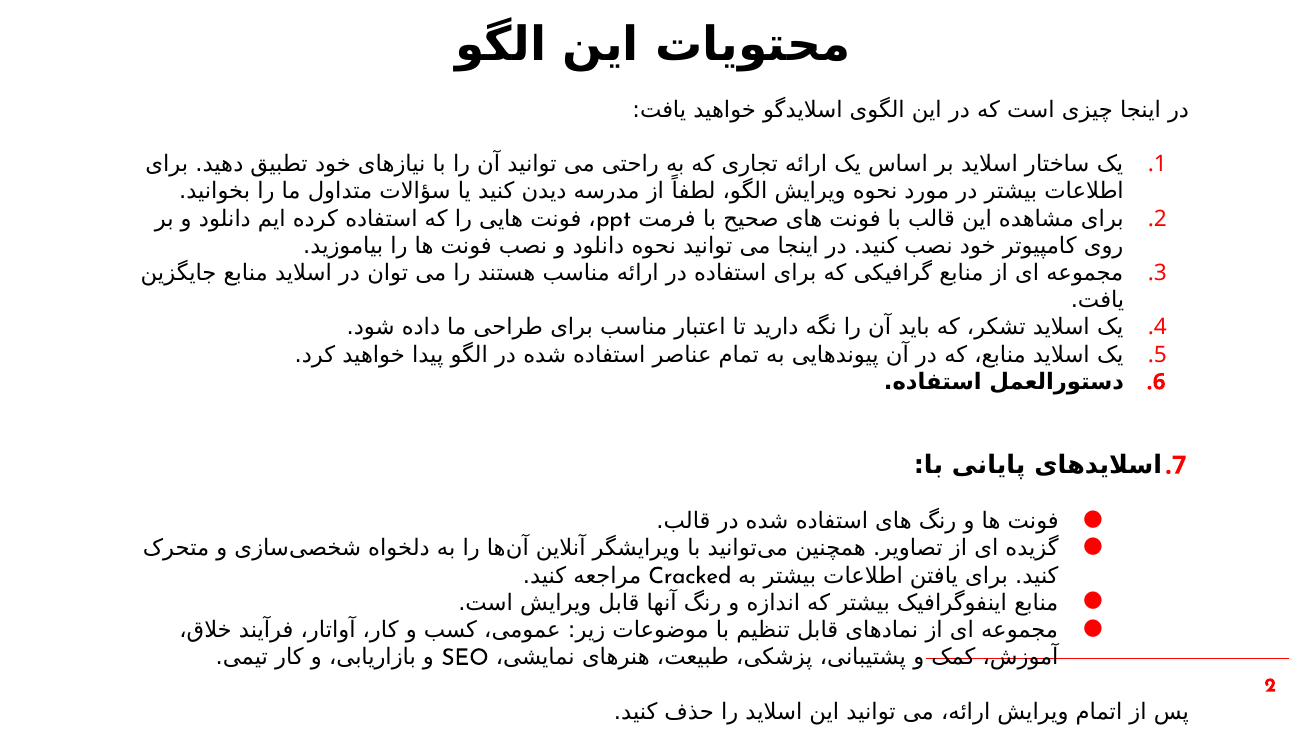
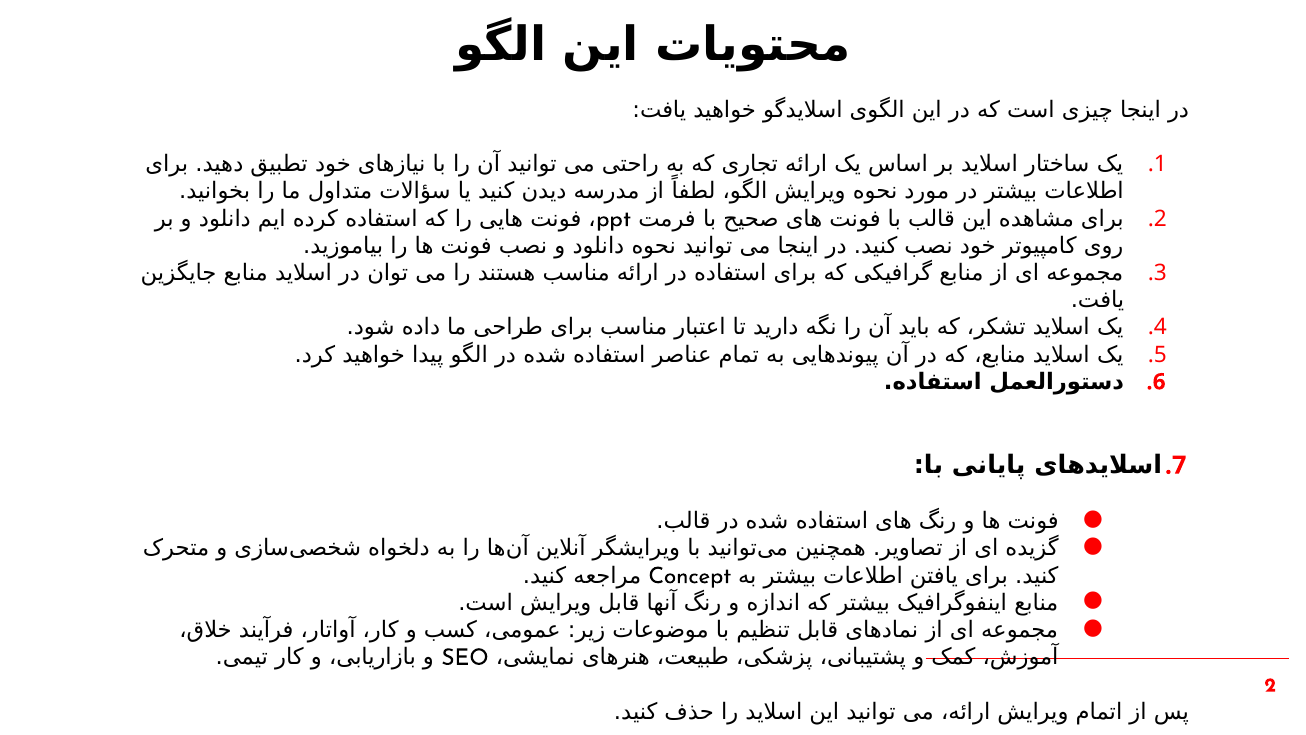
Cracked: Cracked -> Concept (690, 575)
